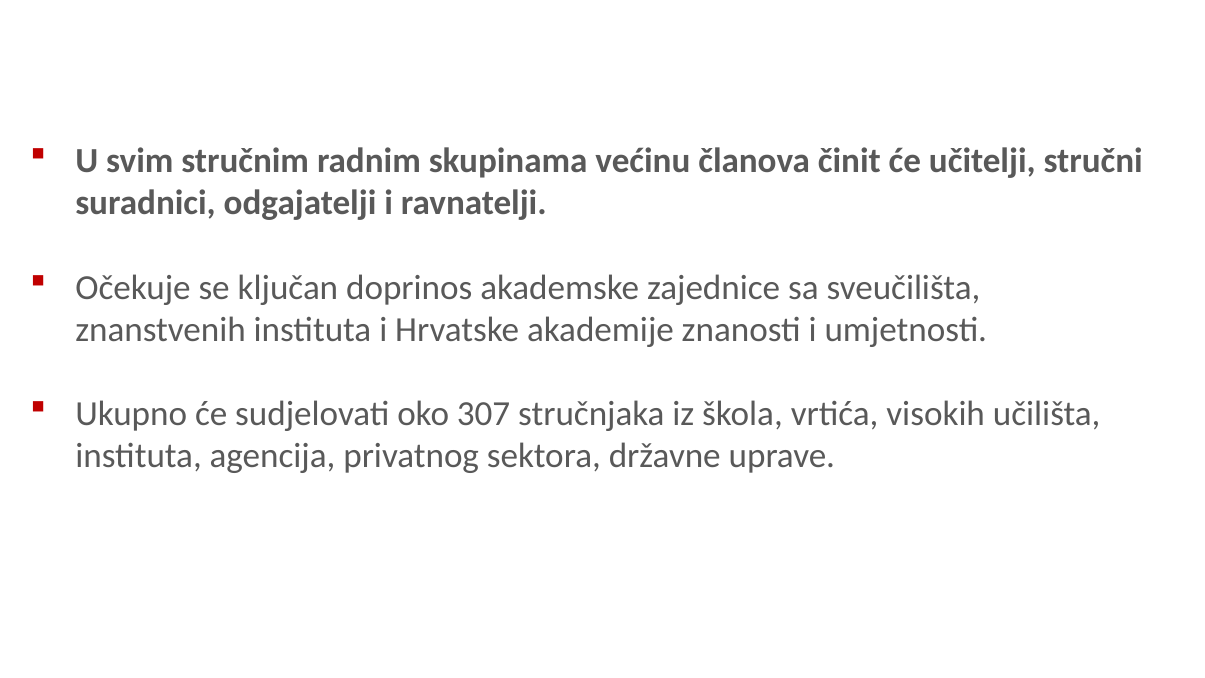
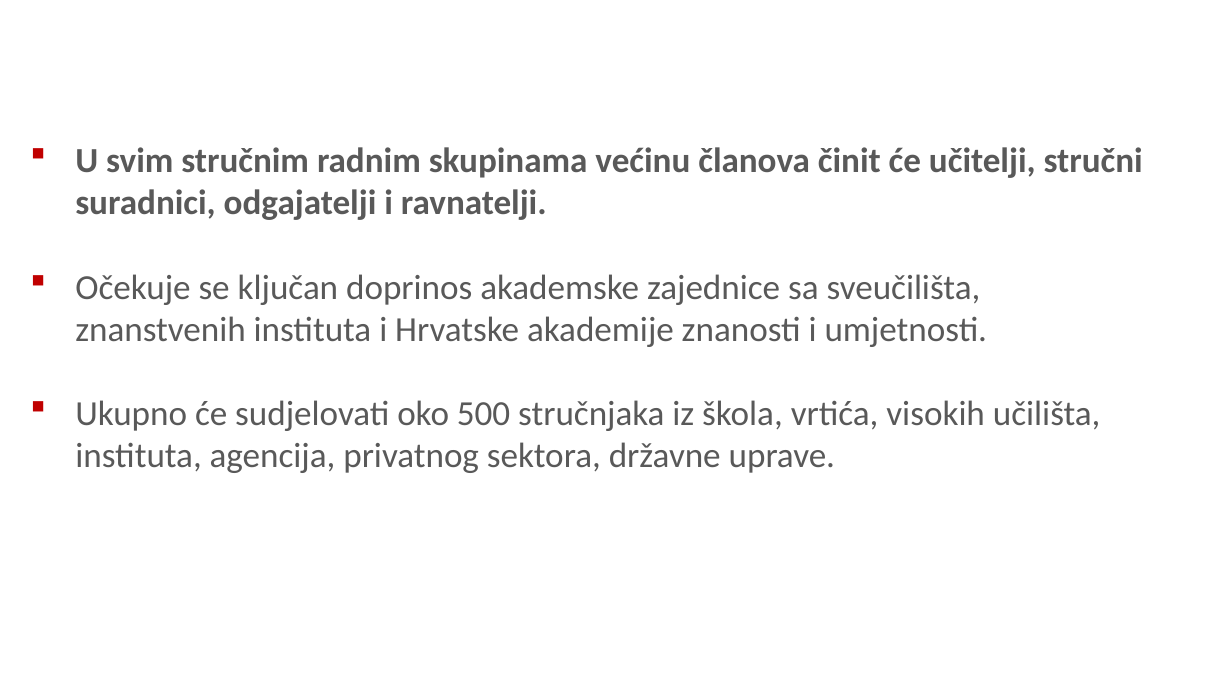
307: 307 -> 500 (484, 414)
